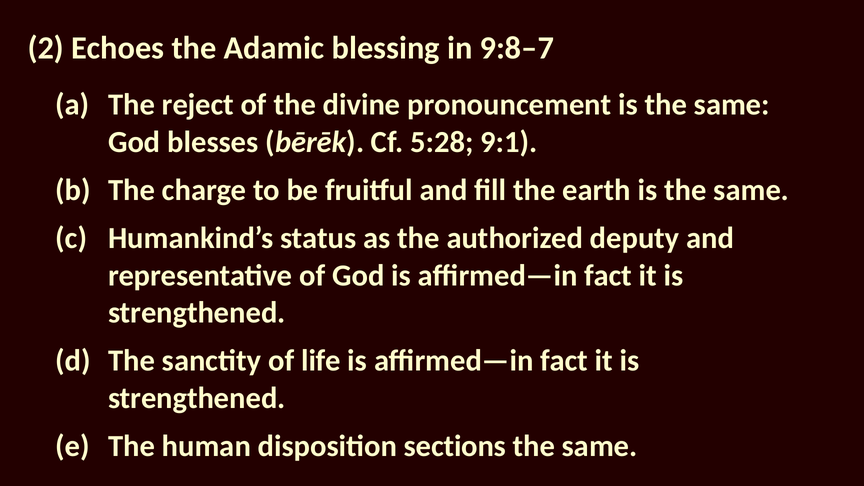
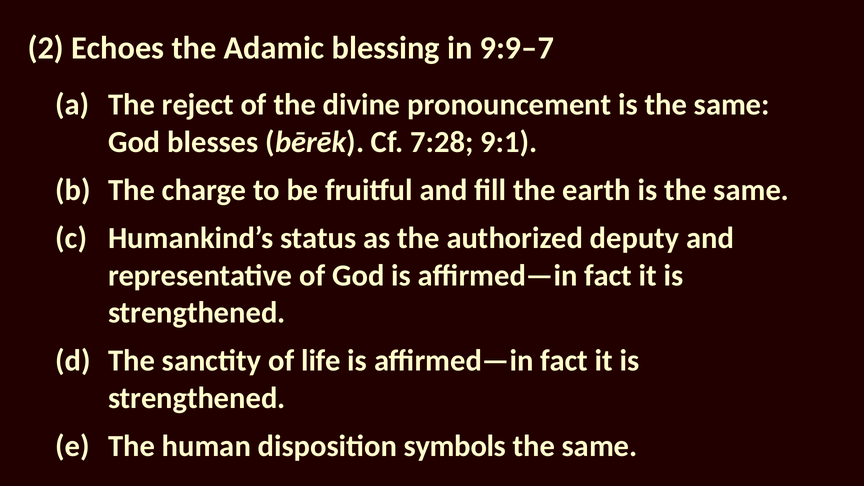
9:8–7: 9:8–7 -> 9:9–7 (517, 48)
5:28: 5:28 -> 7:28 (442, 142)
sections: sections -> symbols (455, 446)
